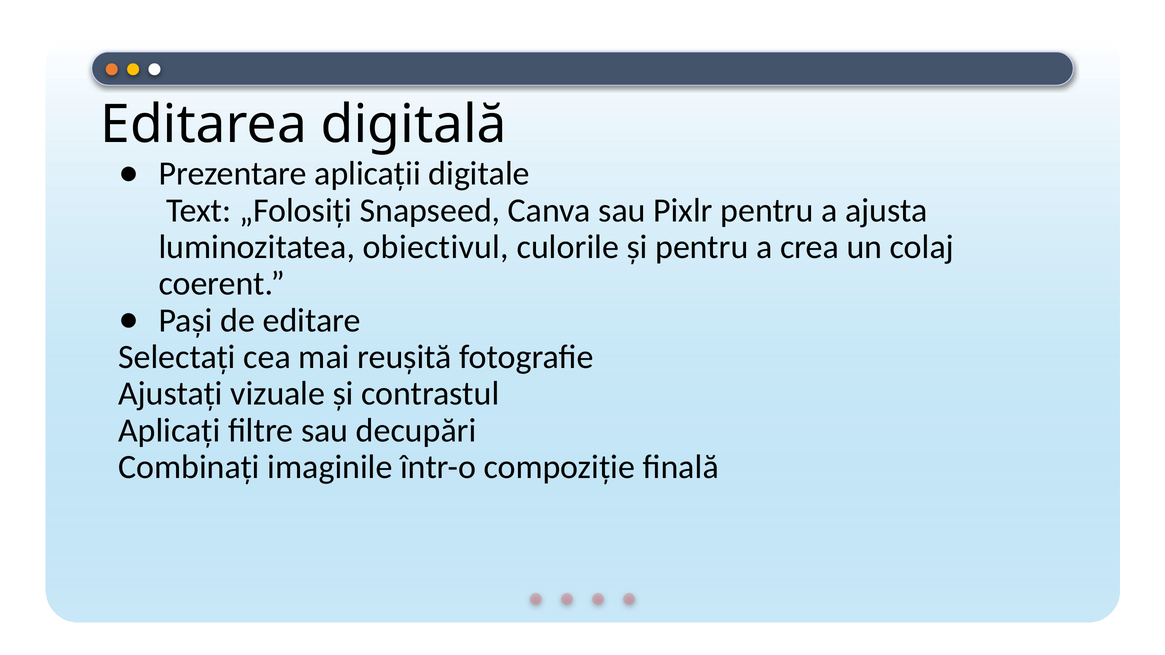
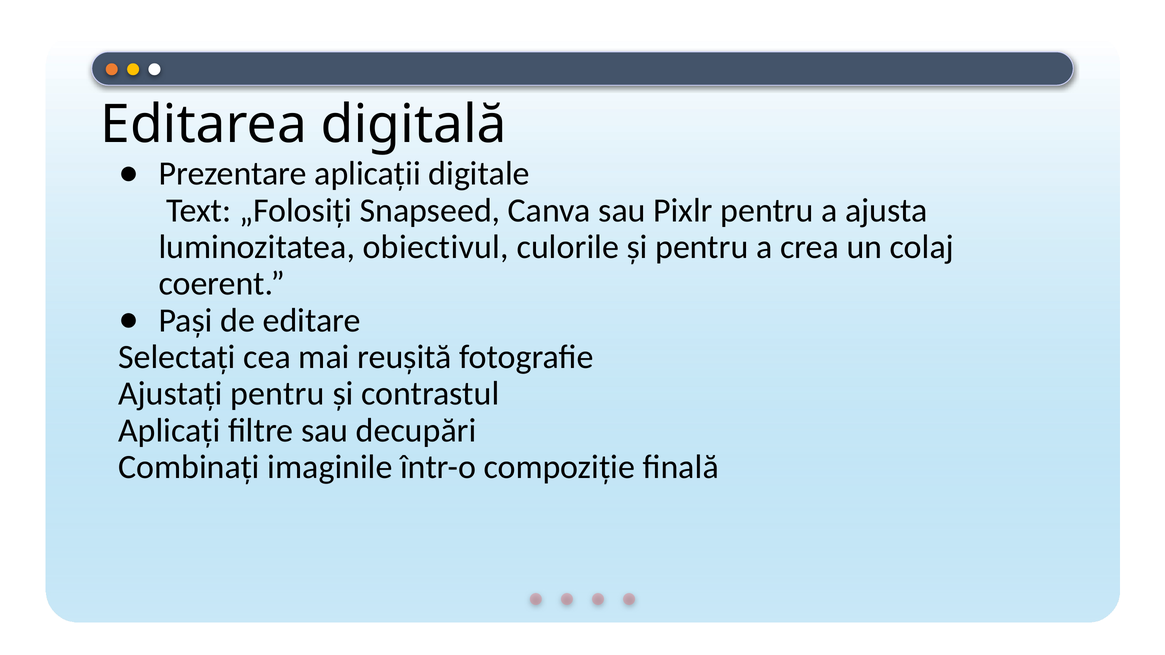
Ajustați vizuale: vizuale -> pentru (278, 394)
